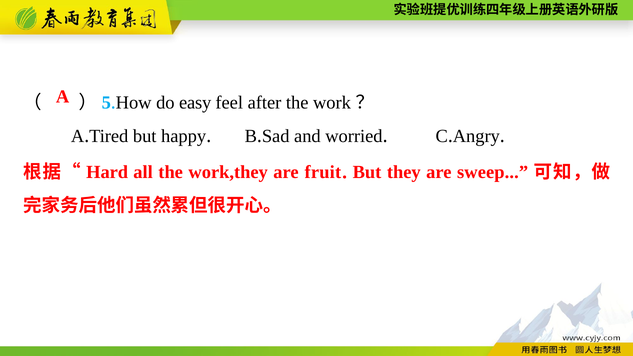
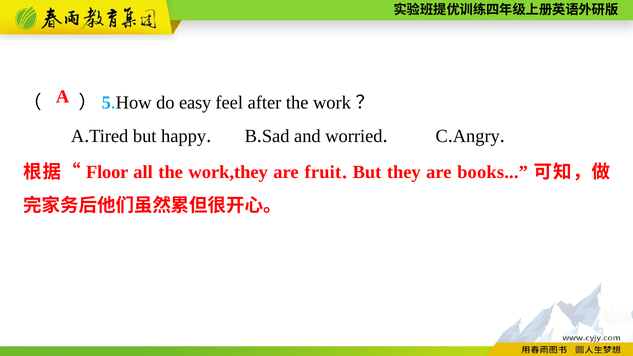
Hard: Hard -> Floor (107, 172)
sweep: sweep -> books (493, 172)
